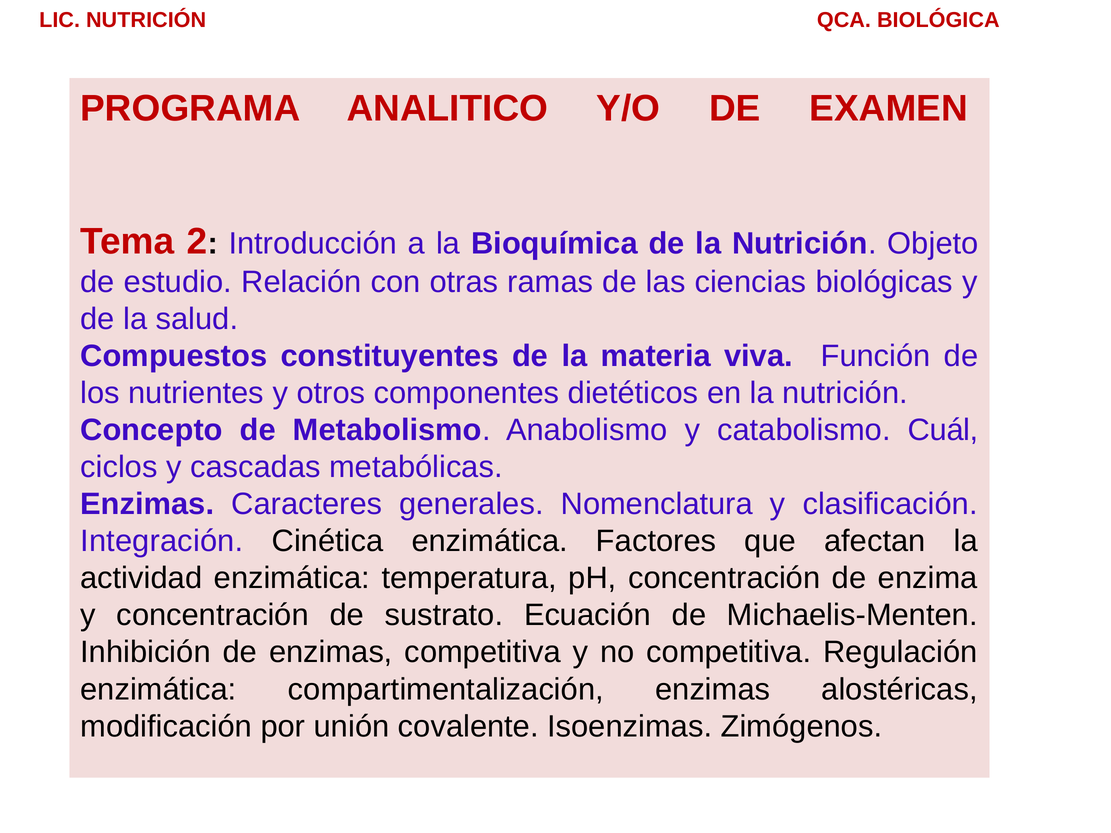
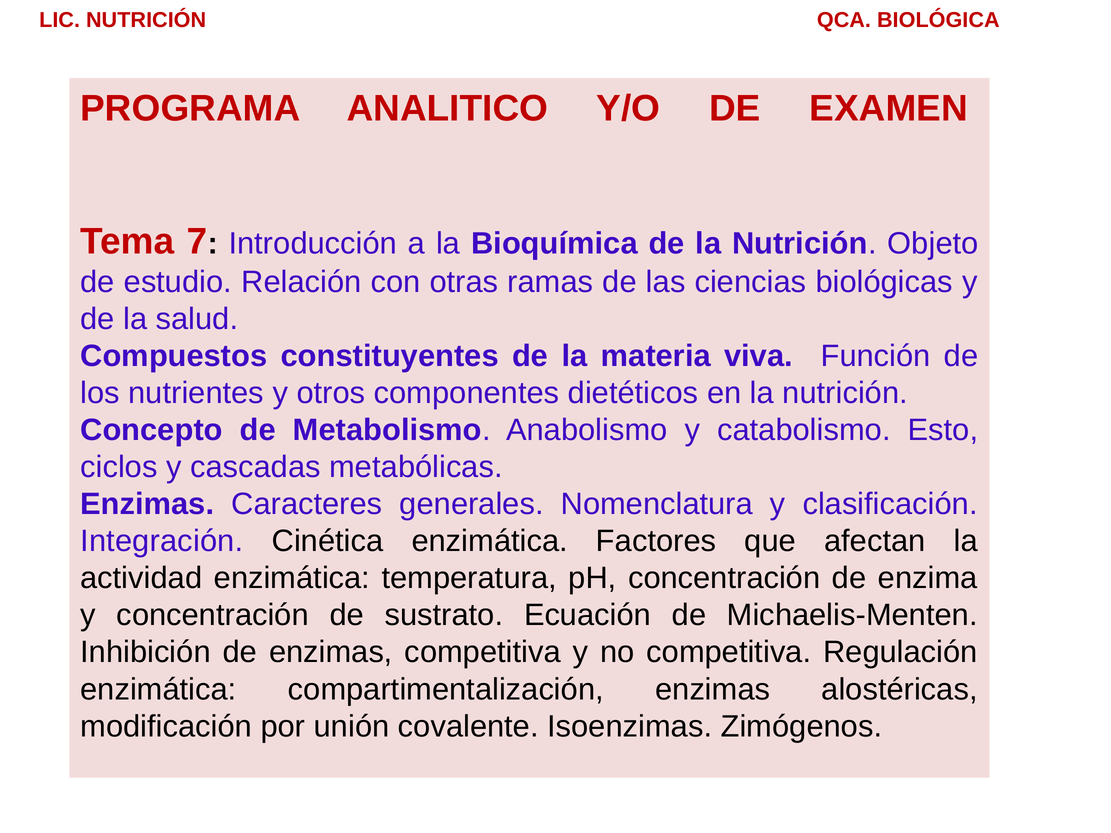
2: 2 -> 7 (197, 242)
Cuál: Cuál -> Esto (943, 430)
